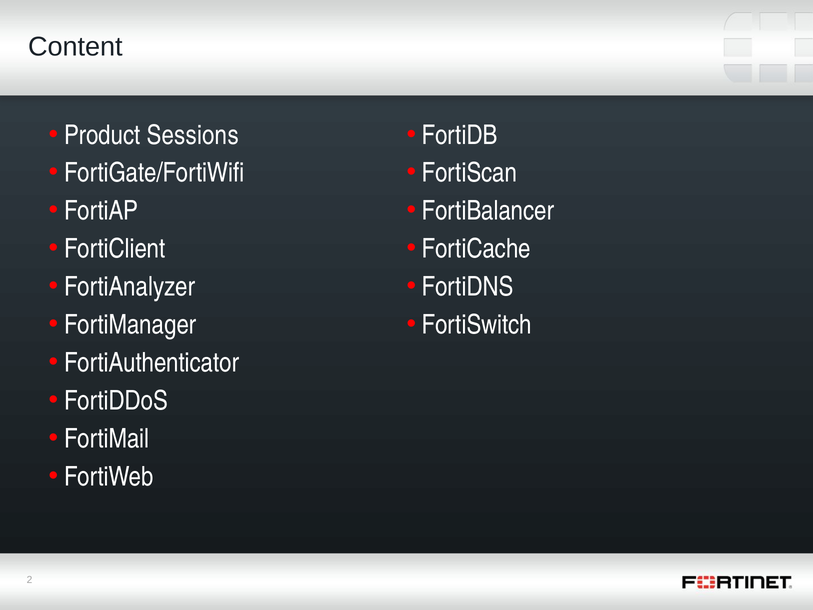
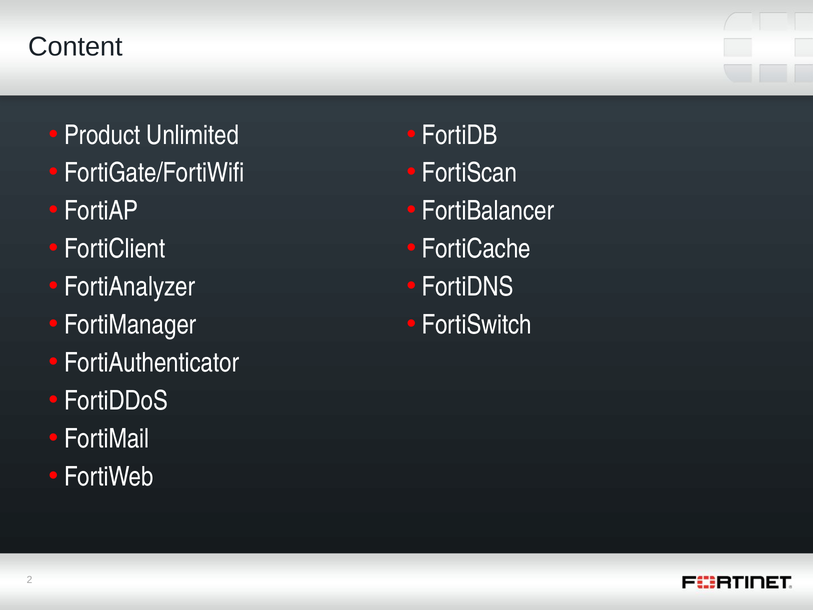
Sessions: Sessions -> Unlimited (193, 135)
